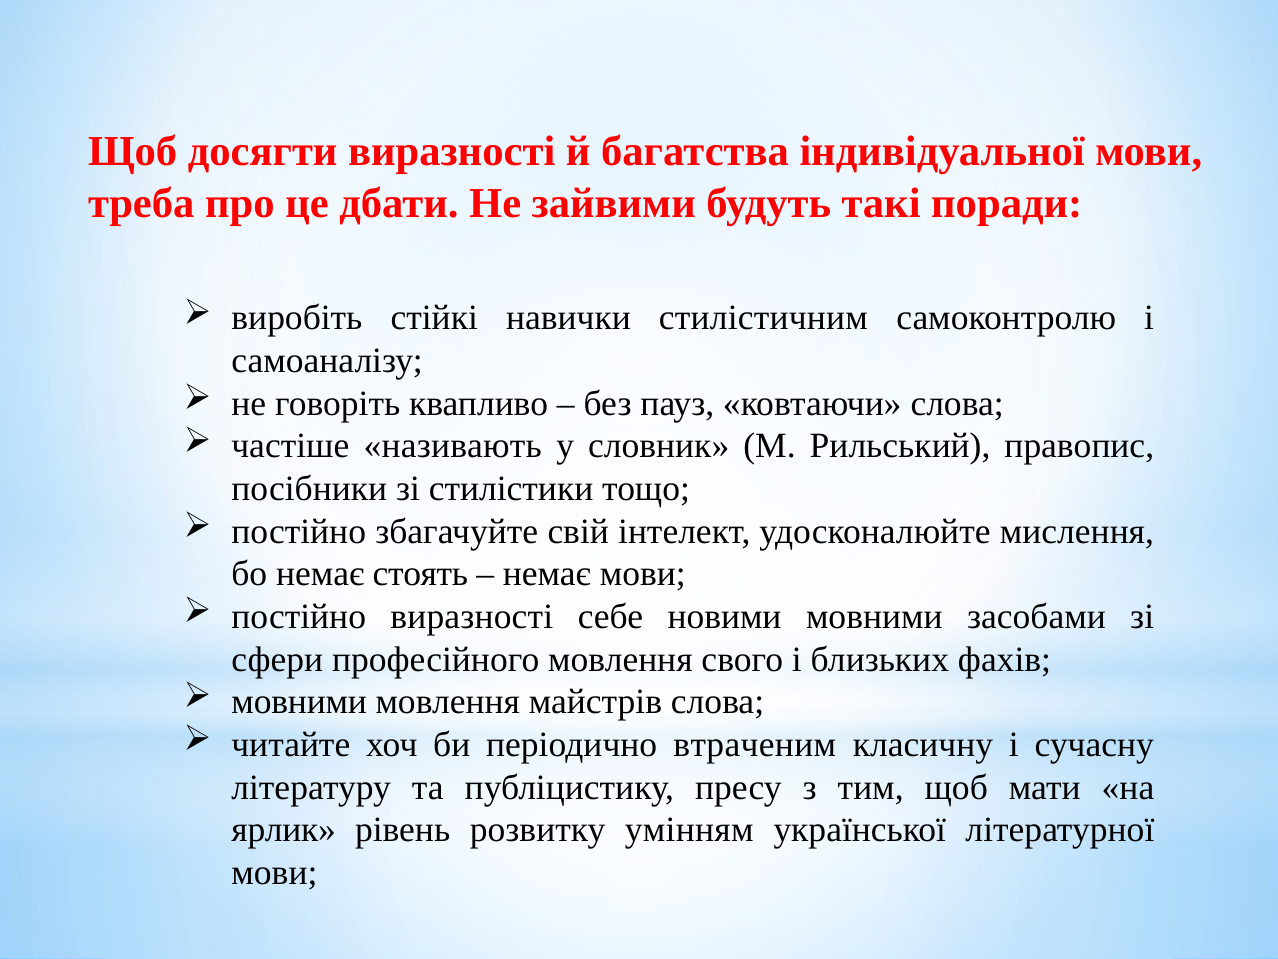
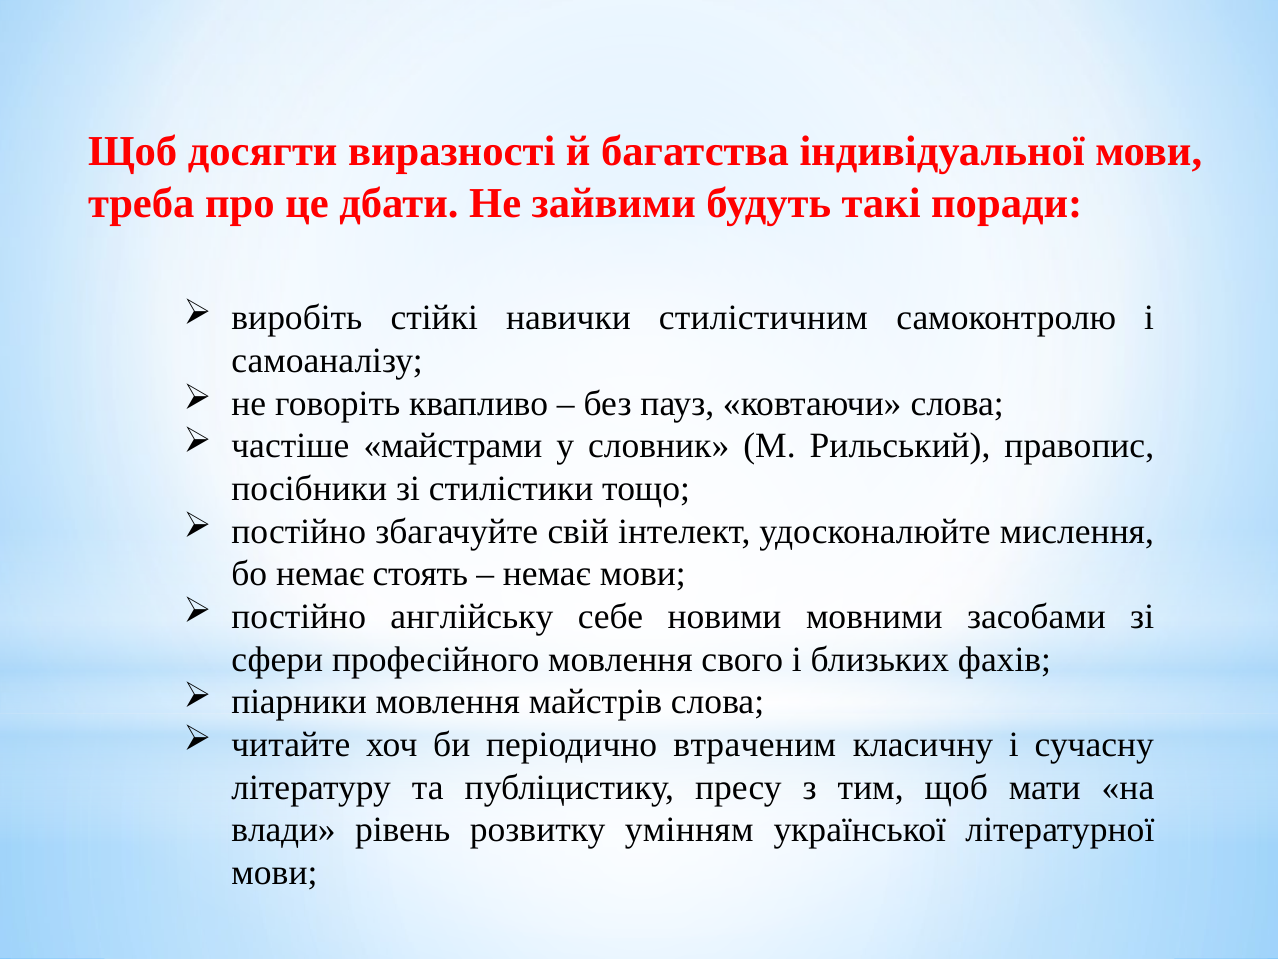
називають: називають -> майстрами (453, 446)
постійно виразності: виразності -> англійську (472, 616)
мовними: мовними -> піарники (299, 702)
ярлик: ярлик -> влади (284, 829)
